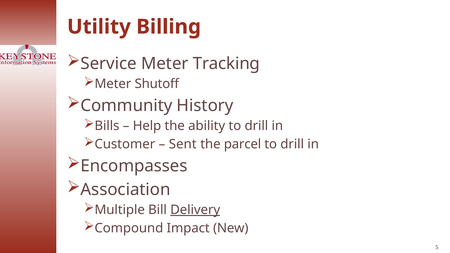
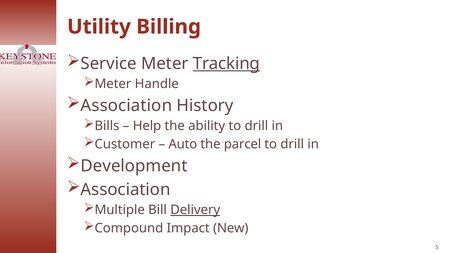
Tracking underline: none -> present (226, 64)
Shutoff: Shutoff -> Handle (157, 84)
Community: Community -> Association (126, 106)
Sent: Sent -> Auto (183, 144)
Encompasses: Encompasses -> Development (134, 166)
